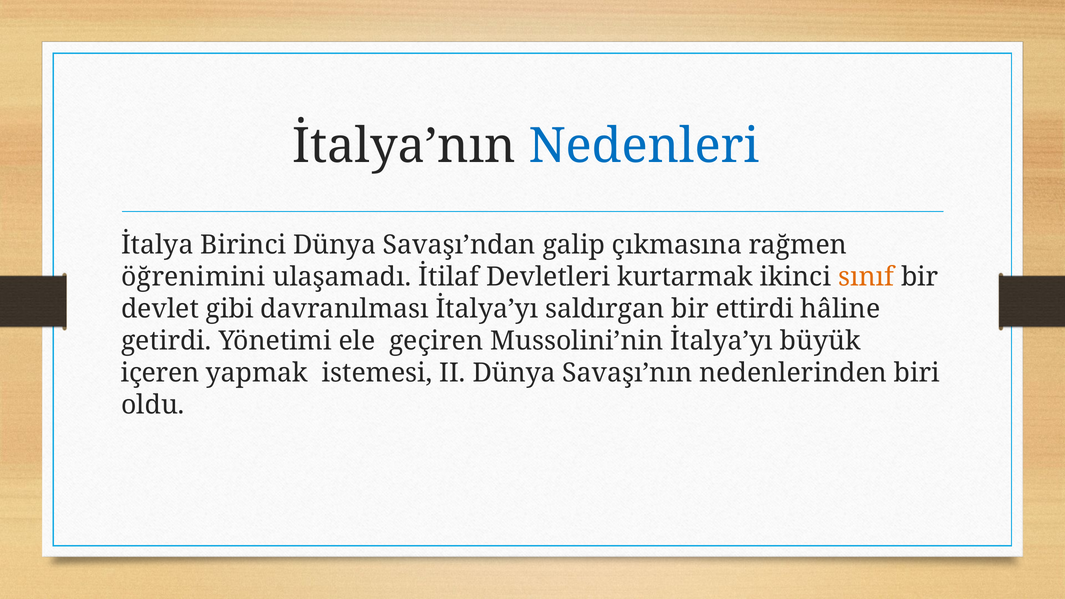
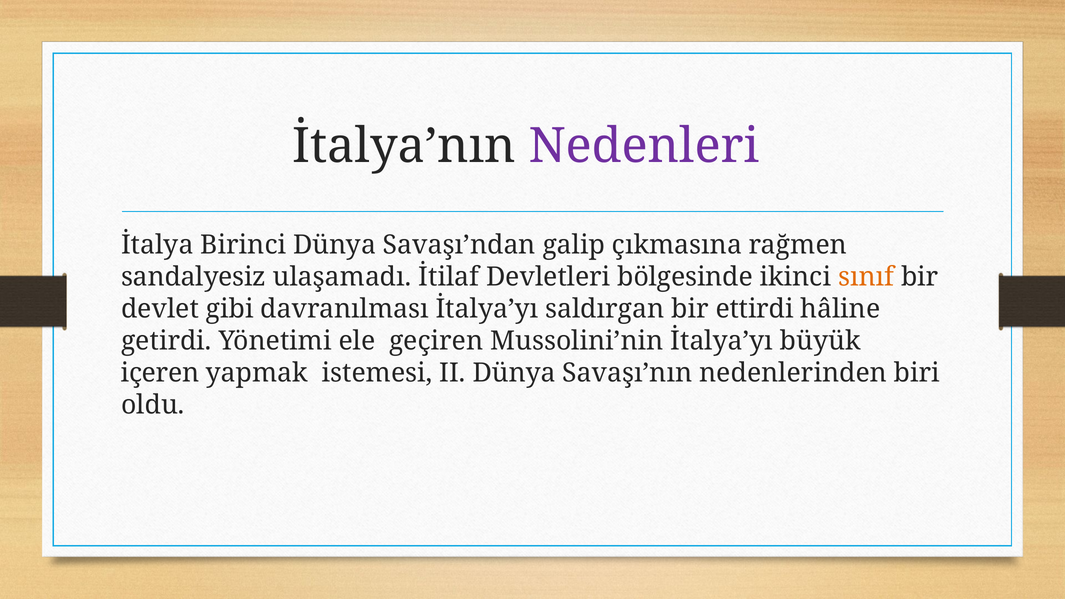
Nedenleri colour: blue -> purple (644, 146)
öğrenimini: öğrenimini -> sandalyesiz (194, 277)
kurtarmak: kurtarmak -> bölgesinde (685, 277)
